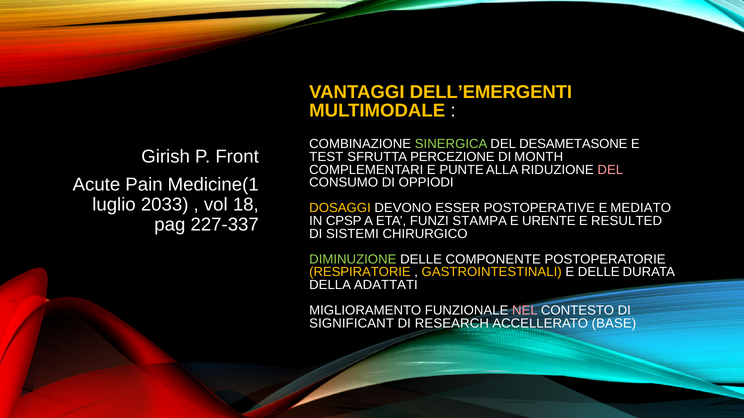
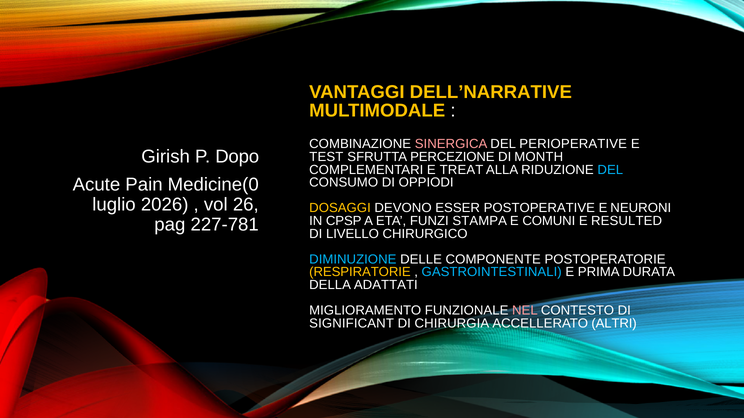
DELL’EMERGENTI: DELL’EMERGENTI -> DELL’NARRATIVE (491, 92)
SINERGICA colour: light green -> pink (451, 144)
DESAMETASONE: DESAMETASONE -> PERIOPERATIVE (573, 144)
Front: Front -> Dopo (237, 157)
PUNTE: PUNTE -> TREAT (462, 170)
DEL colour: pink -> light blue (610, 170)
Medicine(1: Medicine(1 -> Medicine(0 (213, 185)
2033: 2033 -> 2026 (165, 205)
18: 18 -> 26 (246, 205)
MEDIATO: MEDIATO -> NEURONI (641, 208)
URENTE: URENTE -> COMUNI (549, 221)
227-337: 227-337 -> 227-781 (225, 225)
SISTEMI: SISTEMI -> LIVELLO (352, 234)
DIMINUZIONE colour: light green -> light blue (353, 260)
GASTROINTESTINALI colour: yellow -> light blue (492, 272)
E DELLE: DELLE -> PRIMA (599, 272)
RESEARCH: RESEARCH -> CHIRURGIA (452, 324)
BASE: BASE -> ALTRI (614, 324)
